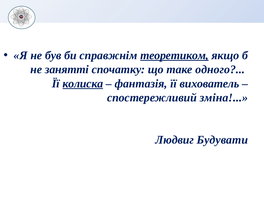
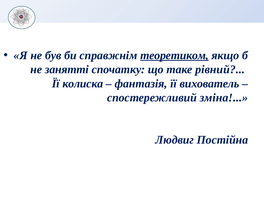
одного: одного -> рівний (220, 69)
колиска underline: present -> none (83, 84)
Будувати: Будувати -> Постійна (222, 140)
